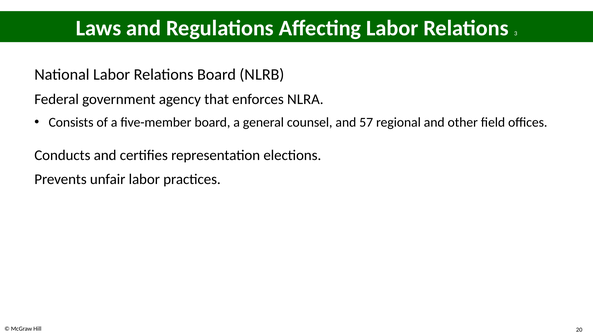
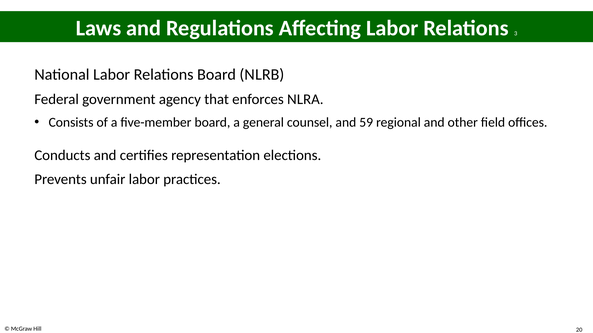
57: 57 -> 59 (366, 123)
